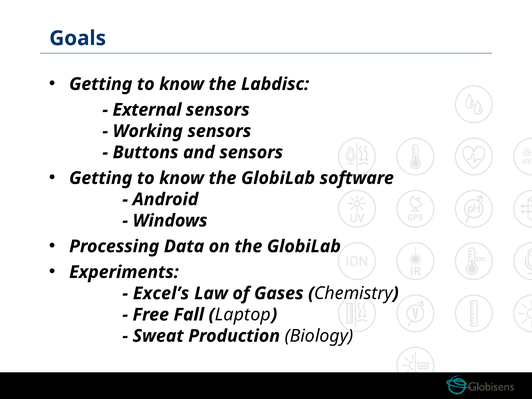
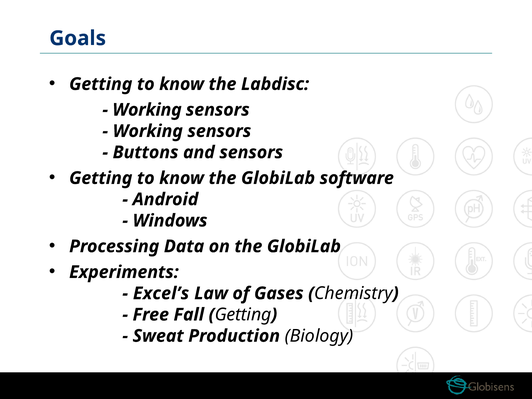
External: External -> Working (147, 110)
Laptop: Laptop -> Getting (243, 315)
